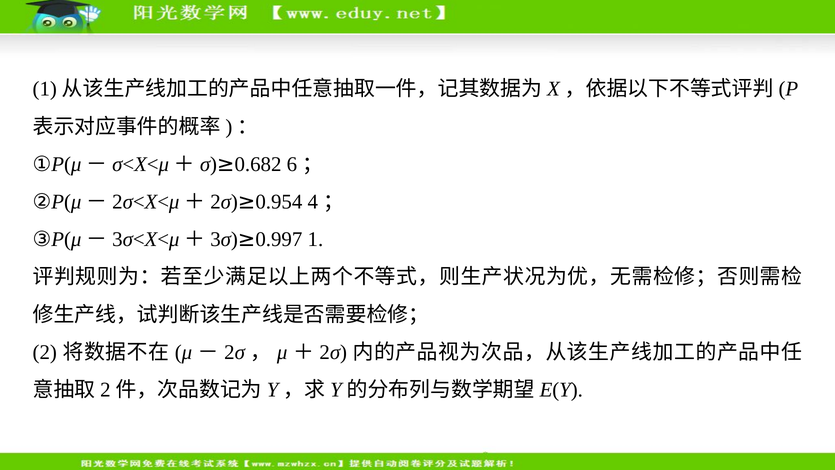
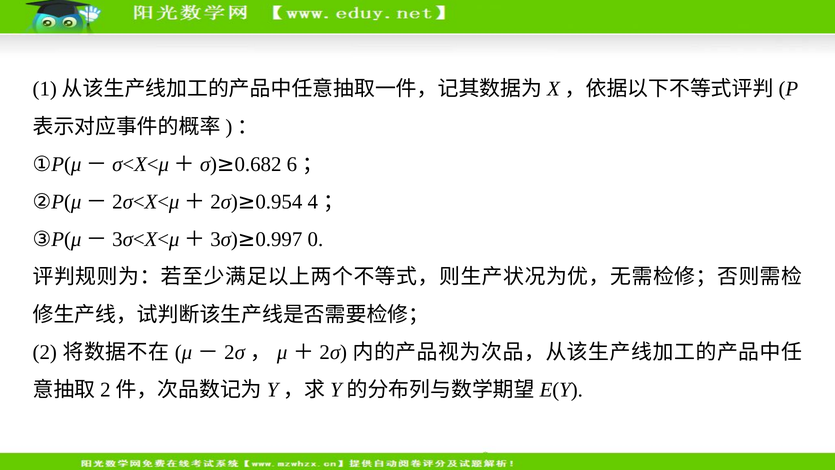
1: 1 -> 0 (315, 239)
